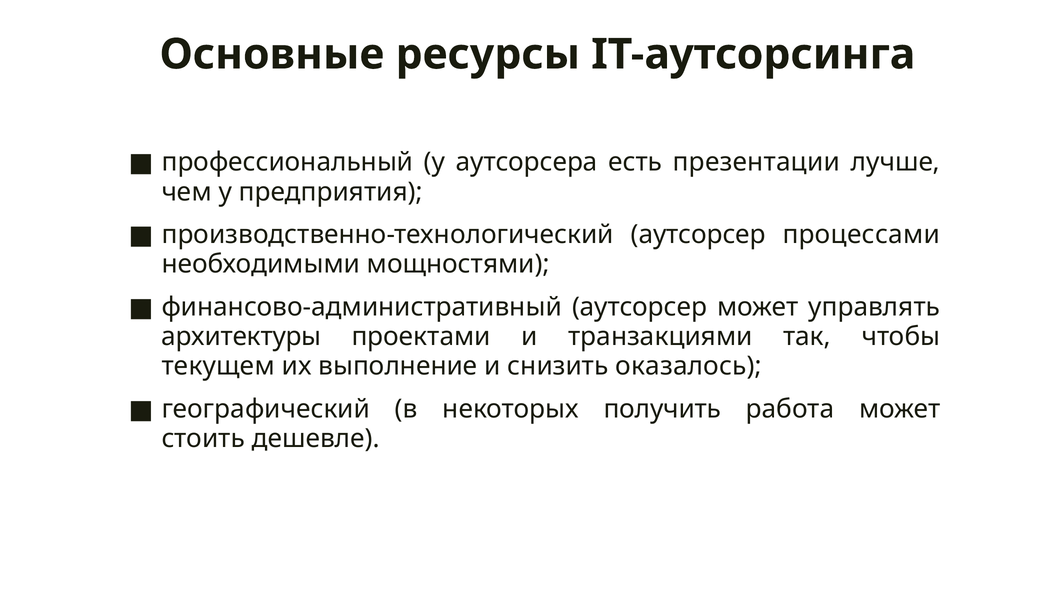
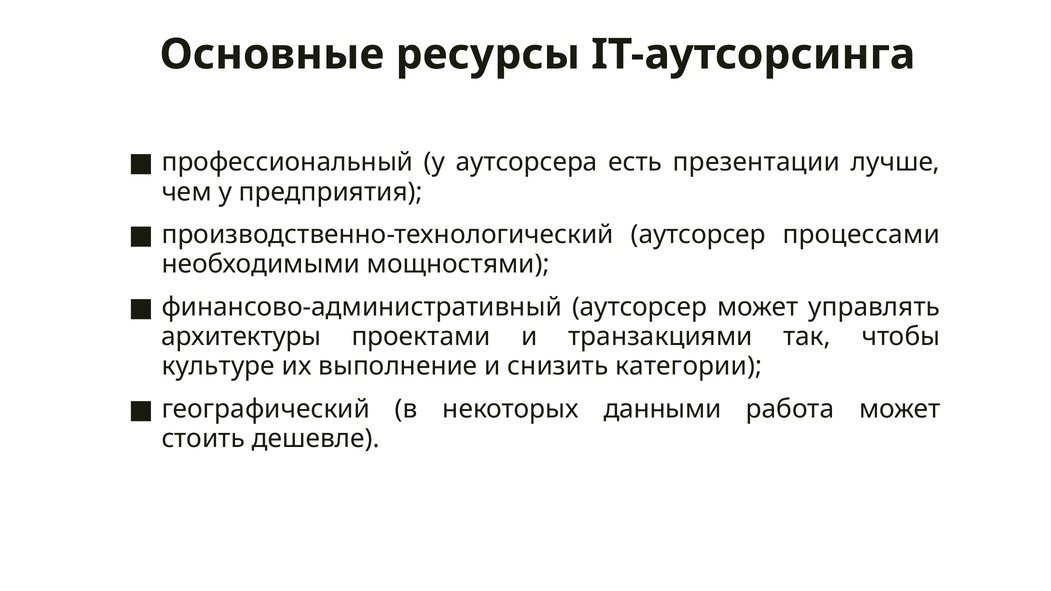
текущем: текущем -> культуре (218, 366)
оказалось: оказалось -> категории (689, 366)
получить: получить -> данными (662, 409)
